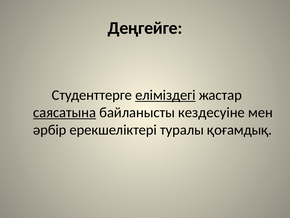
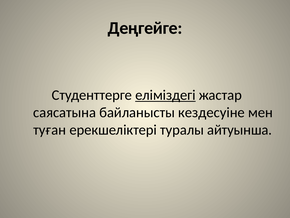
саясатына underline: present -> none (65, 112)
әрбір: әрбір -> туған (50, 130)
қоғамдық: қоғамдық -> айтуынша (240, 130)
